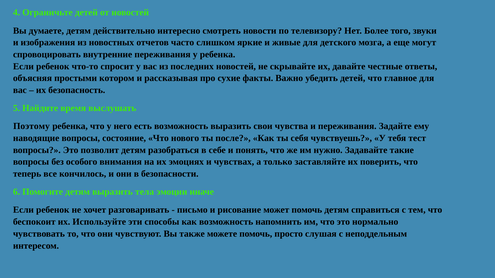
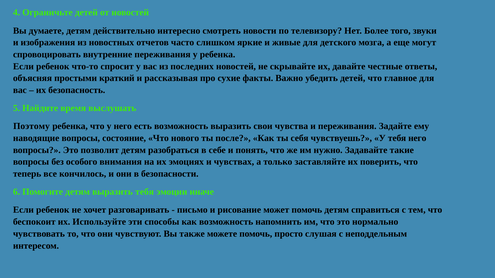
котором: котором -> краткий (117, 78)
тебя тест: тест -> него (417, 138)
выразить тела: тела -> тебя (145, 192)
